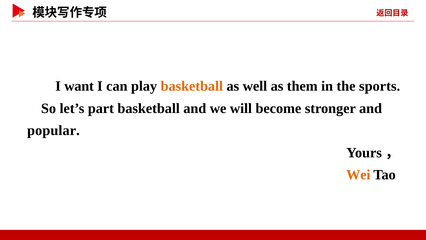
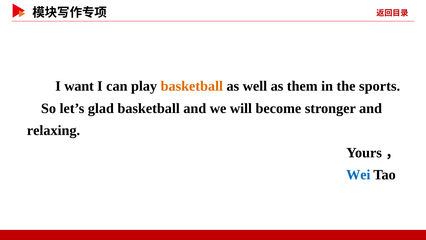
part: part -> glad (101, 108)
popular: popular -> relaxing (54, 130)
Wei colour: orange -> blue (358, 175)
